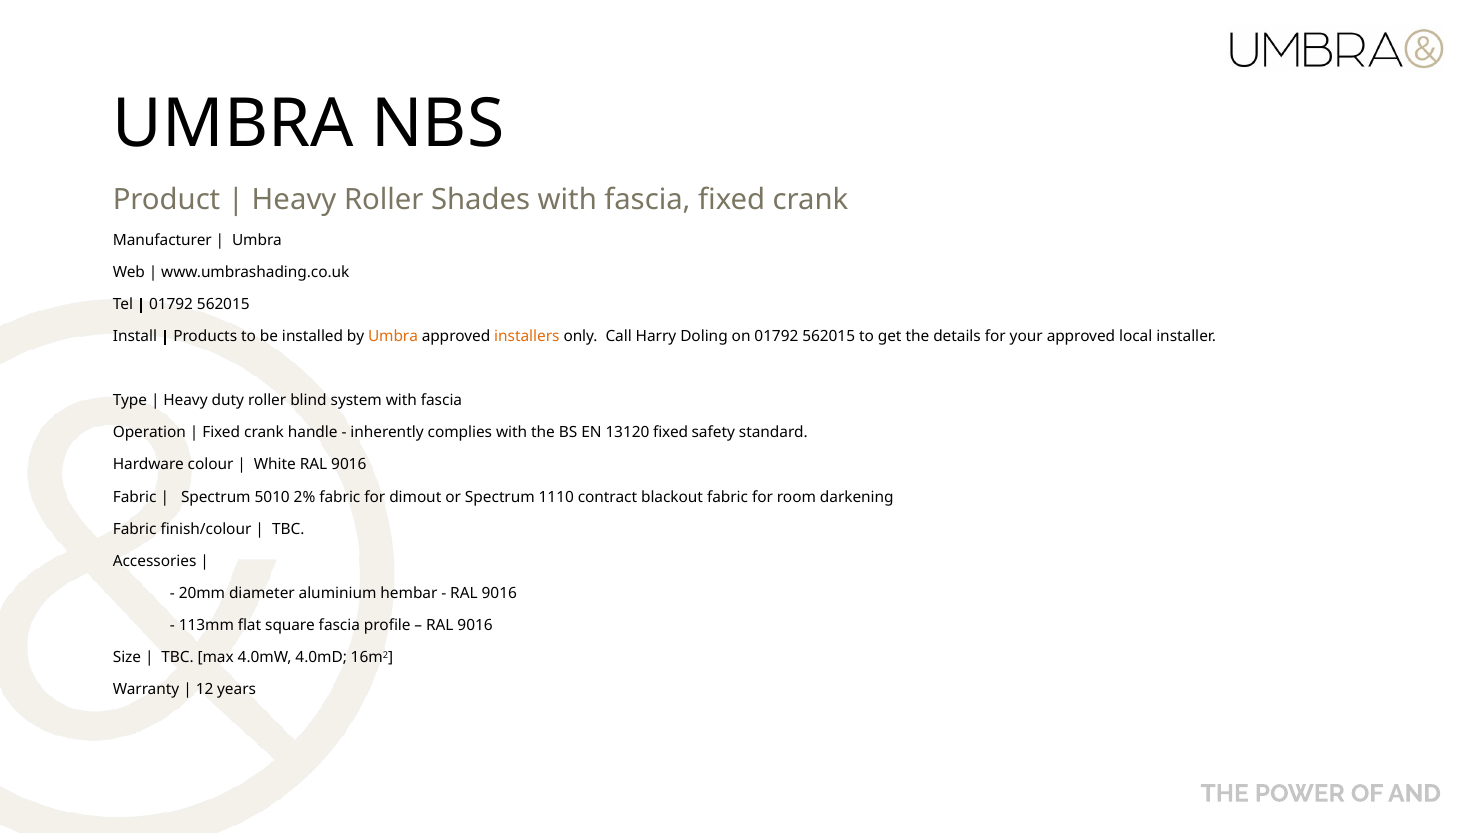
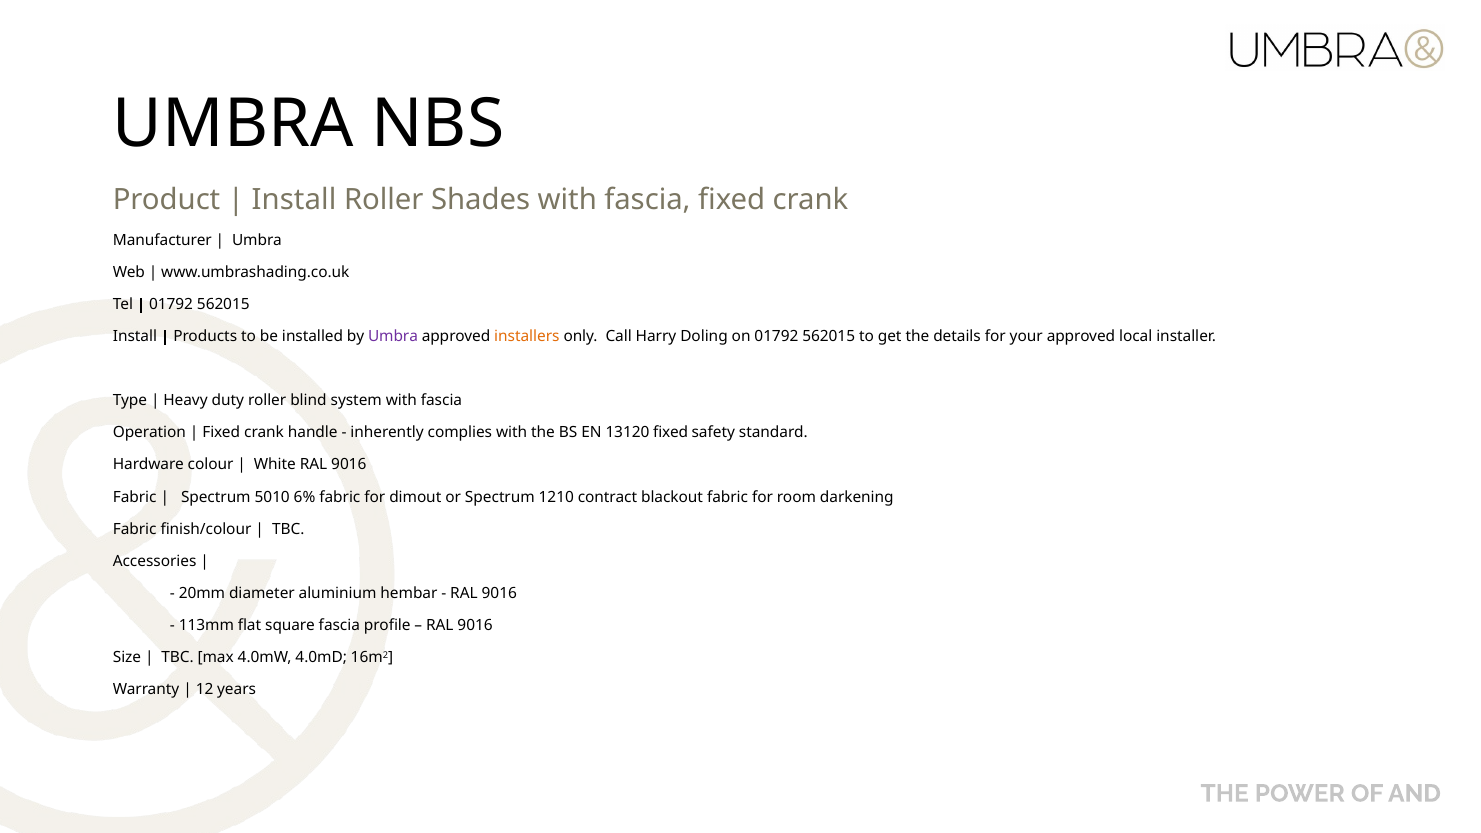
Heavy: Heavy -> Install (294, 200)
Umbra colour: orange -> purple (393, 336)
2%: 2% -> 6% (305, 497)
1110: 1110 -> 1210 (556, 497)
